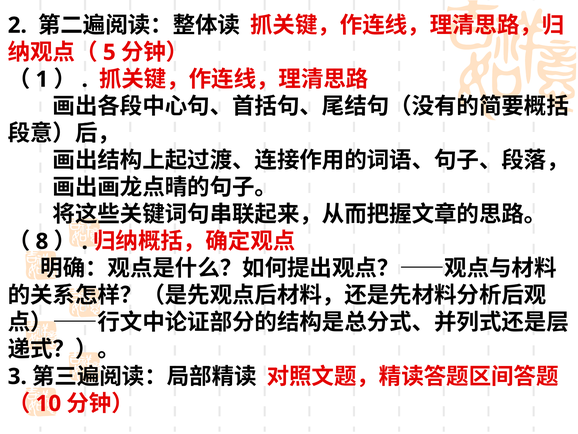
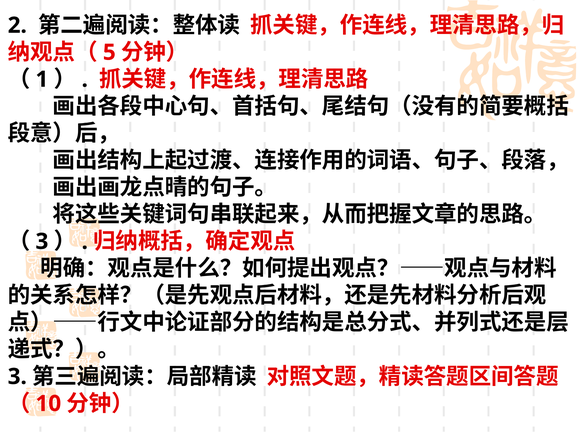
8: 8 -> 3 (42, 241)
